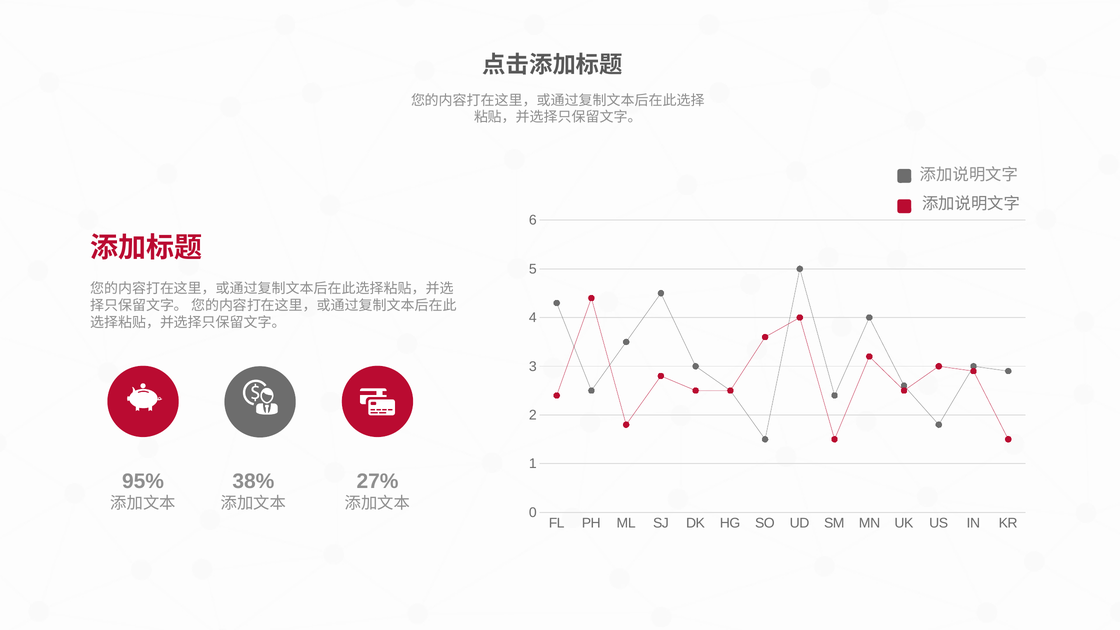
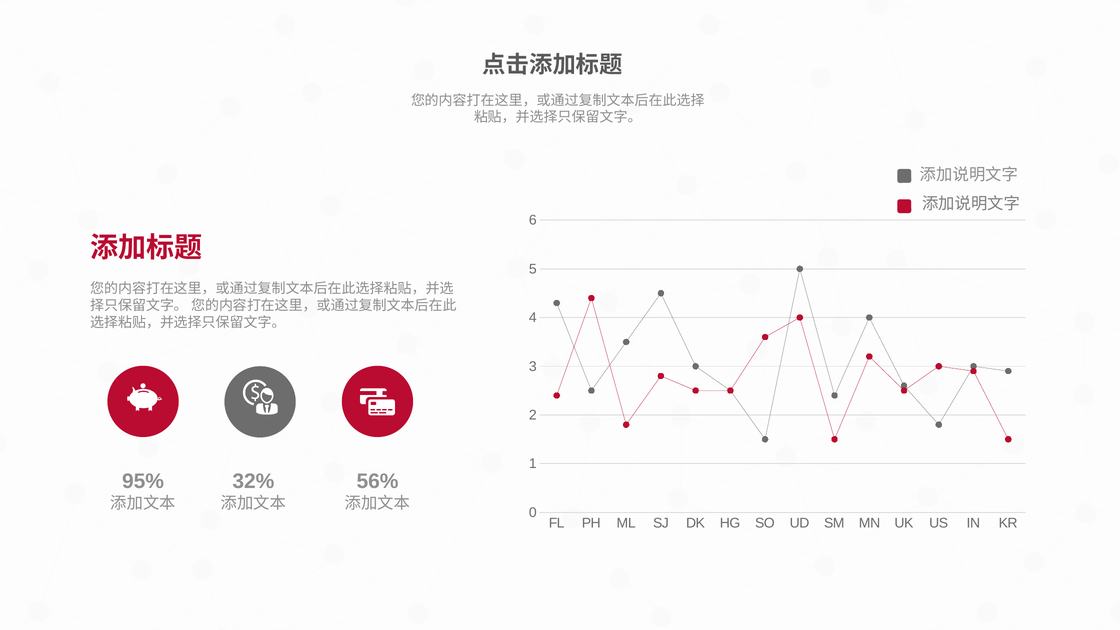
38%: 38% -> 32% (253, 481)
27%: 27% -> 56% (377, 481)
